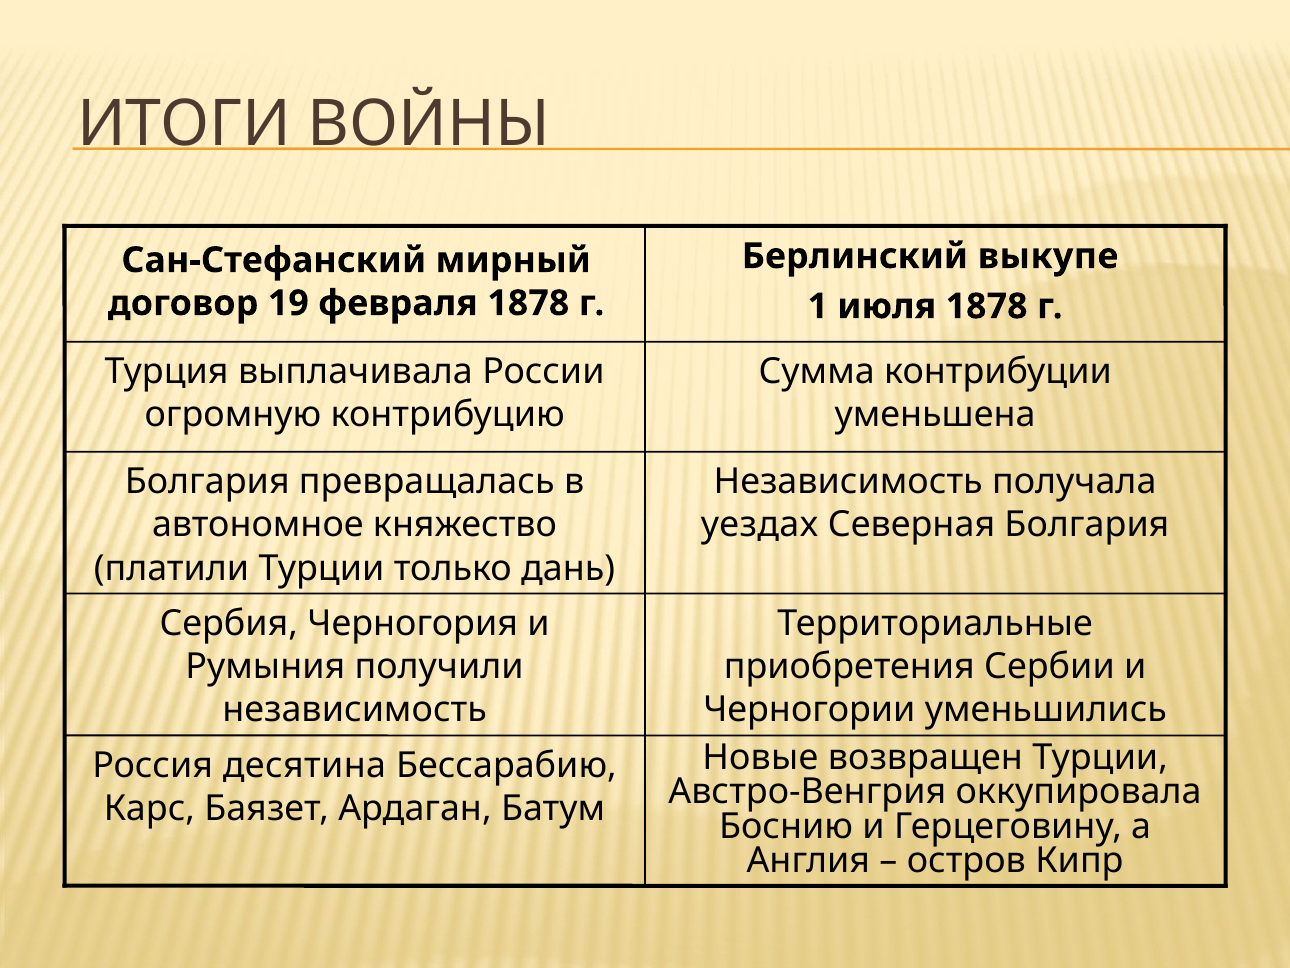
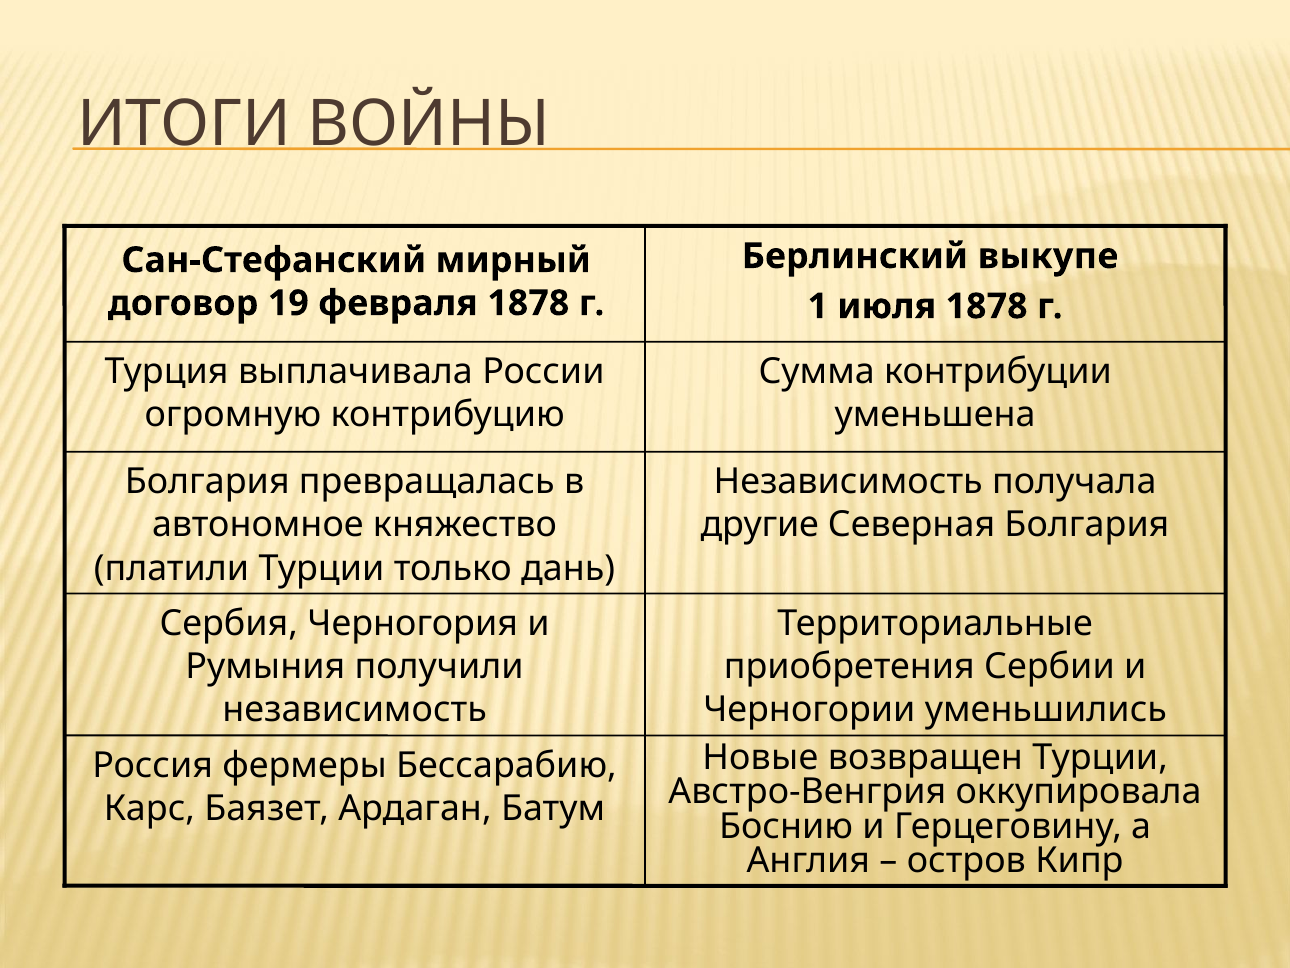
уездах: уездах -> другие (760, 525)
десятина: десятина -> фермеры (305, 765)
